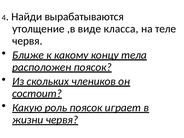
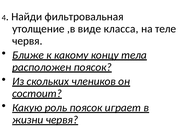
вырабатываются: вырабатываются -> фильтровальная (84, 17)
